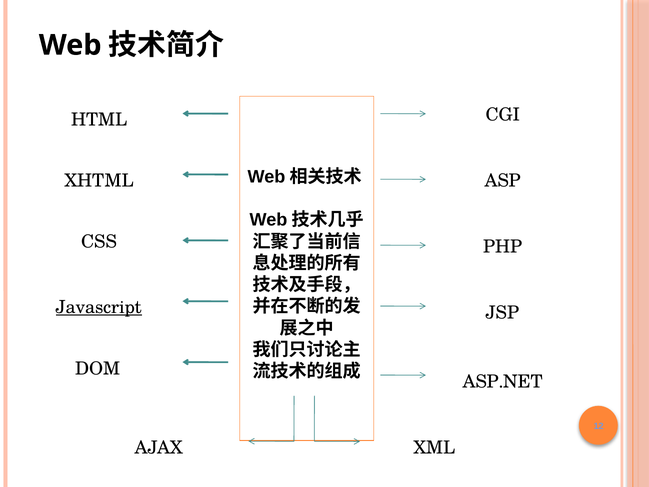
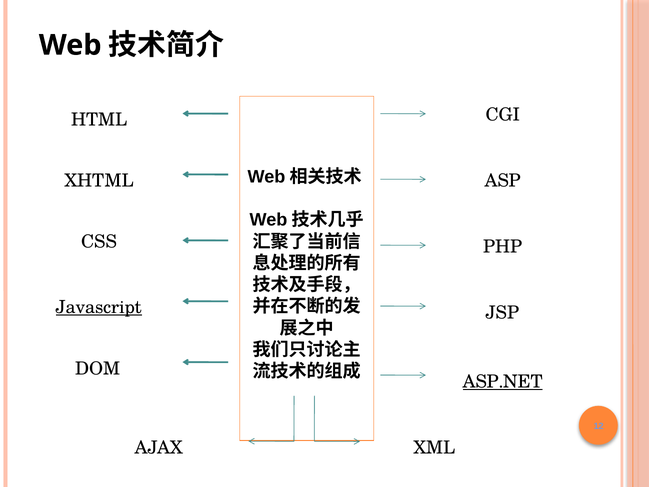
ASP.NET underline: none -> present (503, 382)
